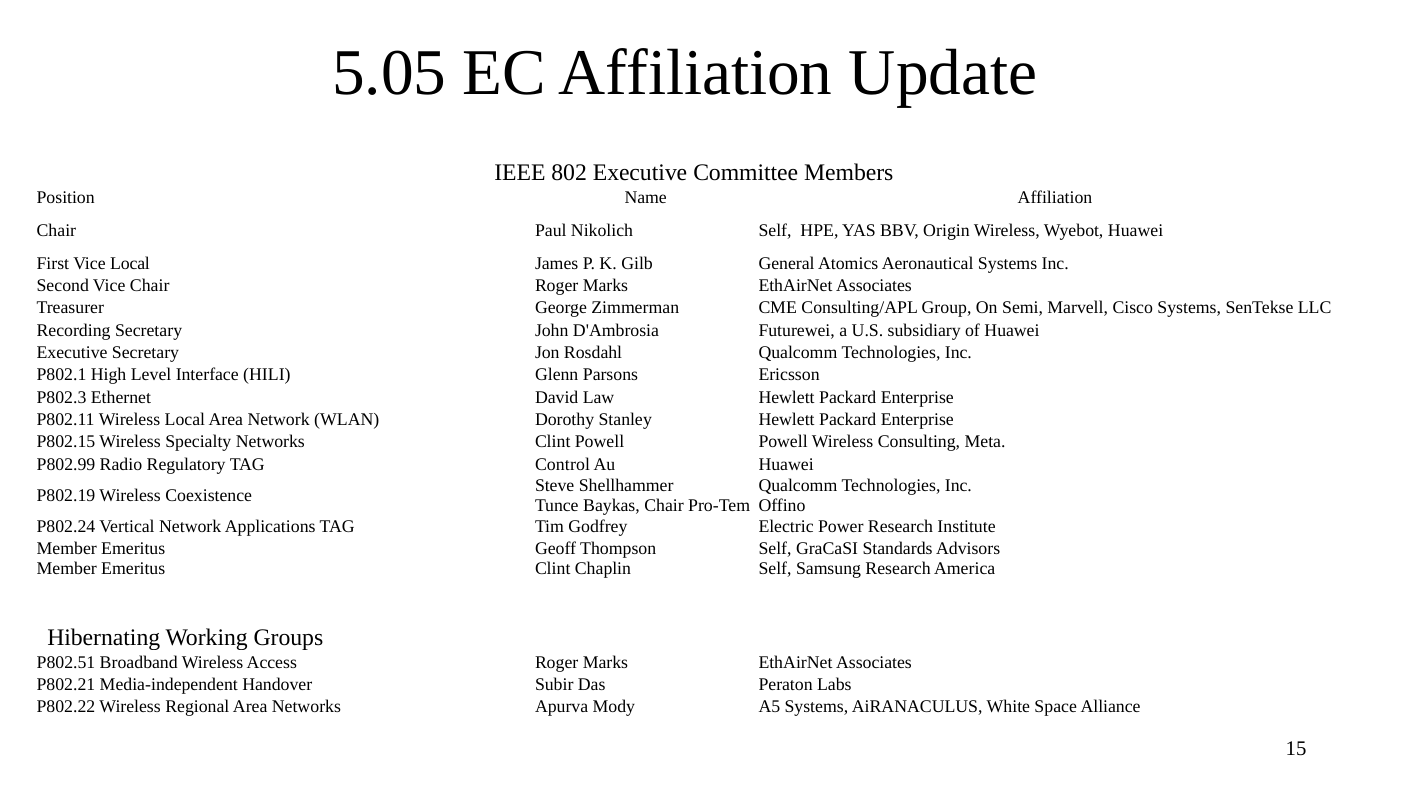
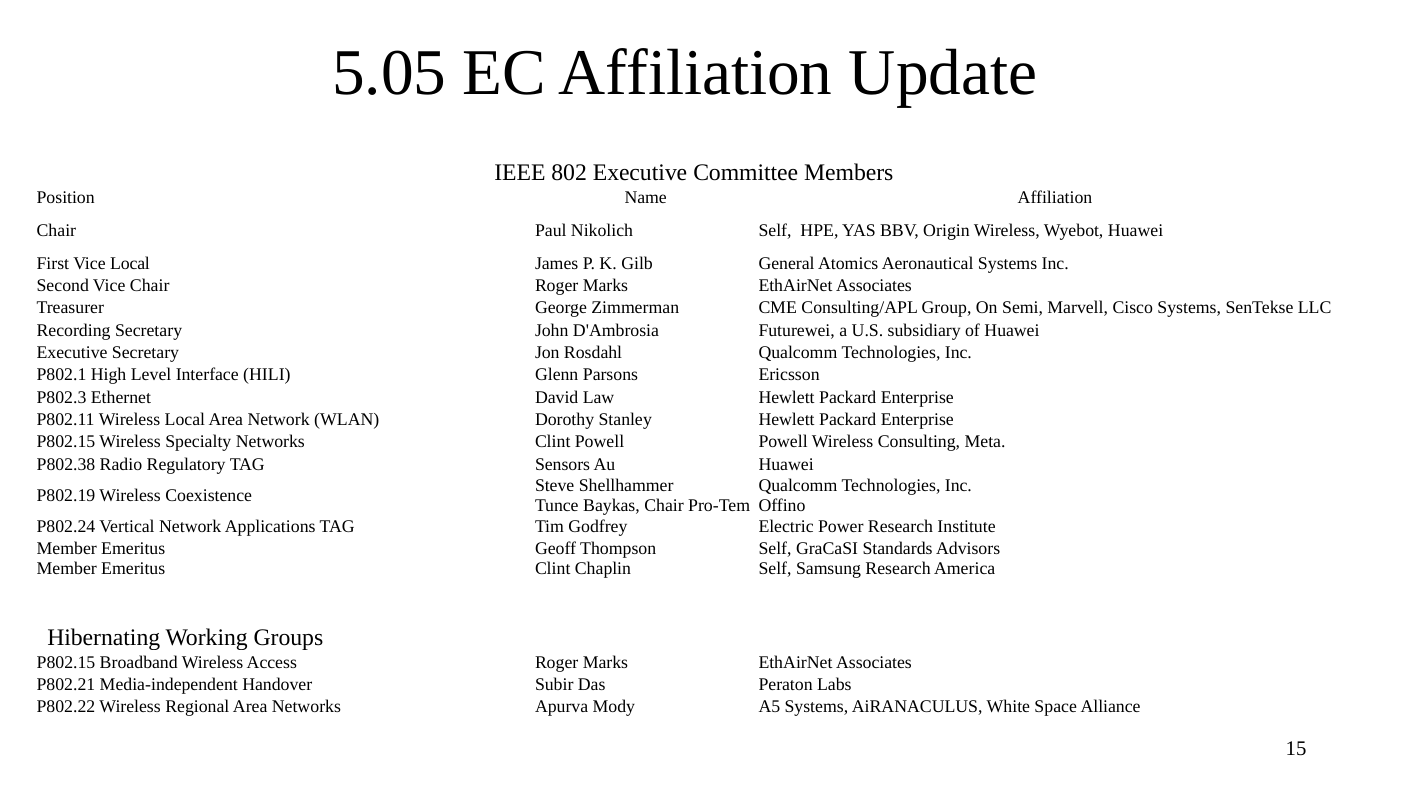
P802.99: P802.99 -> P802.38 (66, 464)
Control: Control -> Sensors (563, 464)
P802.51: P802.51 -> P802.15 (66, 662)
